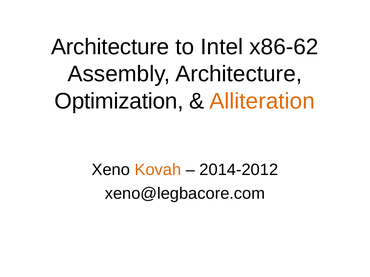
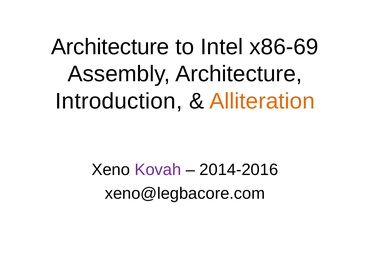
x86-62: x86-62 -> x86-69 (284, 47)
Optimization: Optimization -> Introduction (119, 101)
Kovah colour: orange -> purple (158, 170)
2014-2012: 2014-2012 -> 2014-2016 (239, 170)
